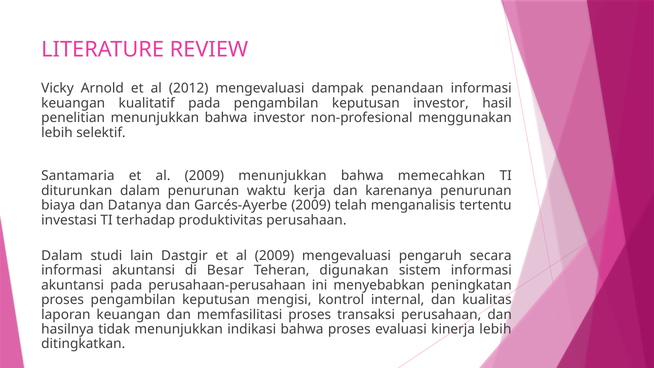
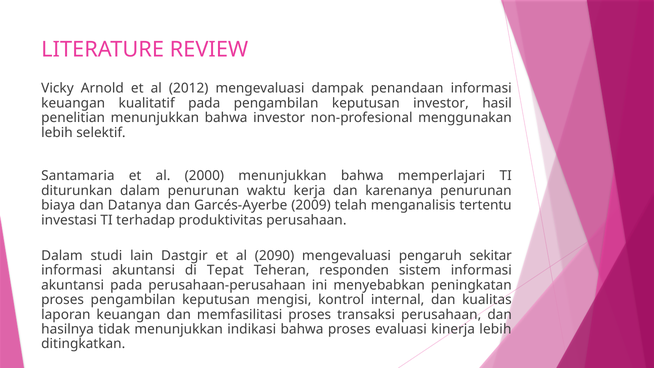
Santamaria et al 2009: 2009 -> 2000 (204, 176)
memecahkan: memecahkan -> memperlajari (442, 176)
Dastgir et al 2009: 2009 -> 2090 (275, 256)
secara: secara -> sekitar (491, 256)
Besar: Besar -> Tepat (225, 270)
digunakan: digunakan -> responden (354, 270)
